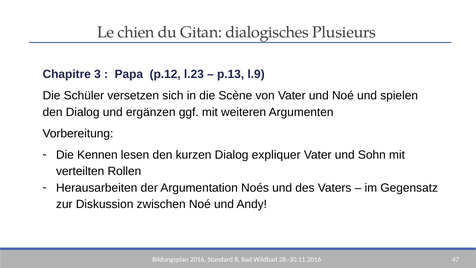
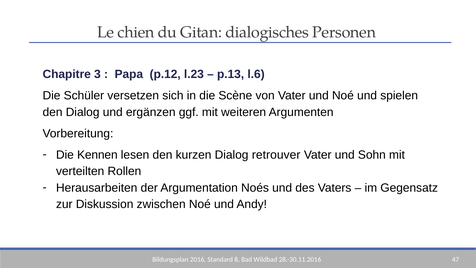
Plusieurs: Plusieurs -> Personen (344, 32)
l.9: l.9 -> l.6 (256, 74)
expliquer: expliquer -> retrouver (276, 155)
